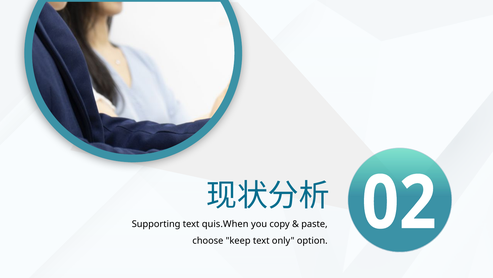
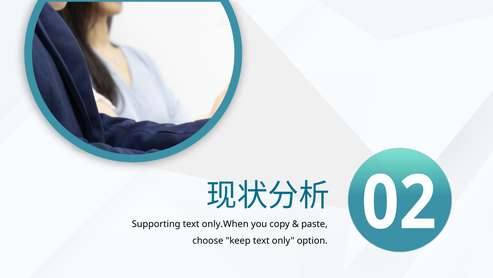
quis.When: quis.When -> only.When (225, 224)
